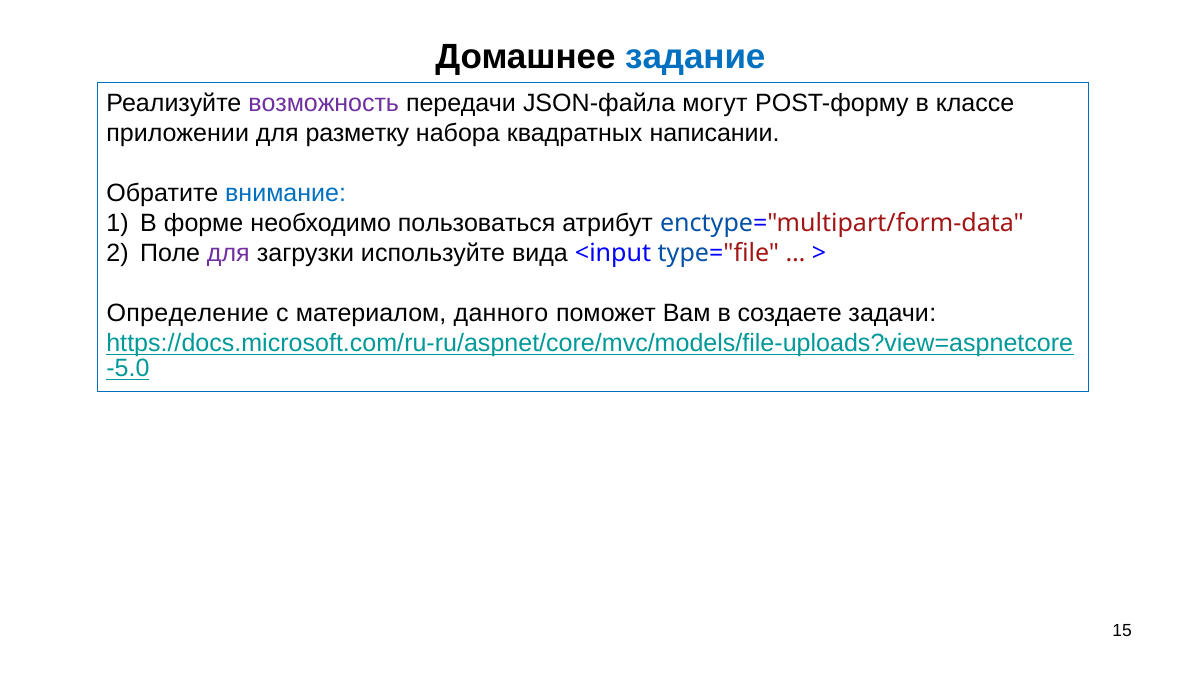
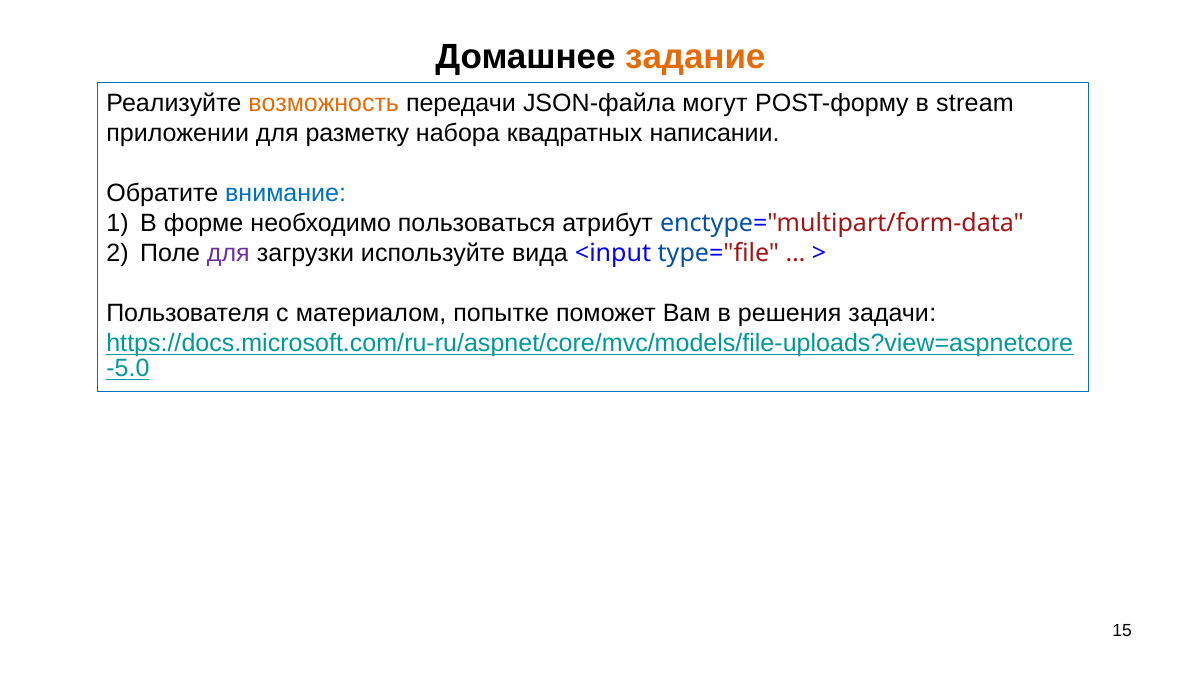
задание colour: blue -> orange (695, 57)
возможность colour: purple -> orange (324, 103)
классе: классе -> stream (975, 103)
Определение: Определение -> Пользователя (188, 314)
данного: данного -> попытке (501, 314)
создаете: создаете -> решения (790, 314)
